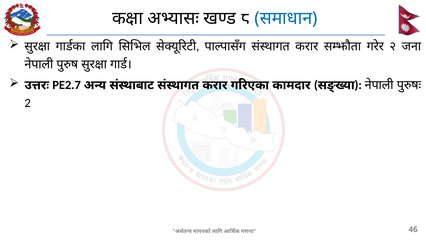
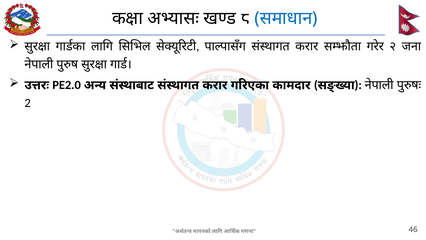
PE2.7: PE2.7 -> PE2.0 (67, 85)
